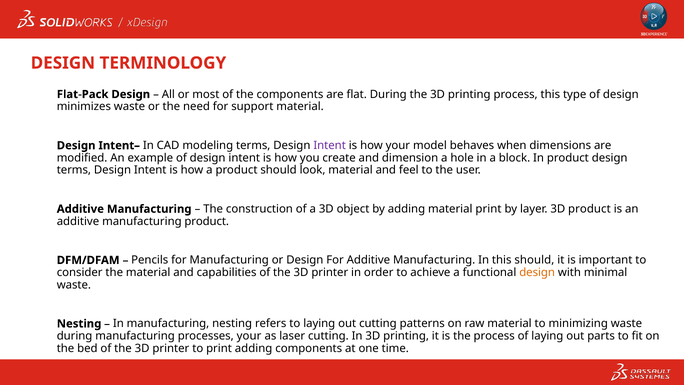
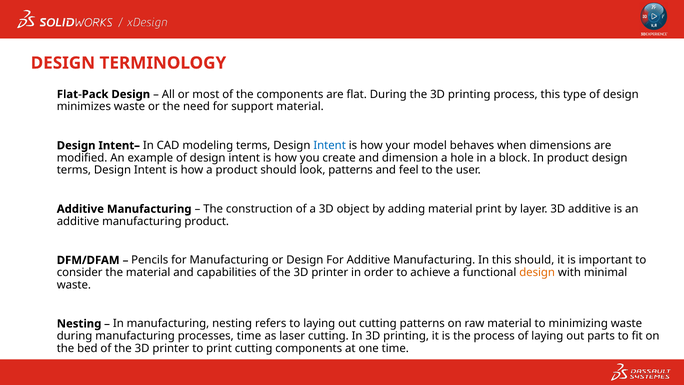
Intent colour: purple -> blue (330, 145)
look material: material -> patterns (351, 170)
3D product: product -> additive (589, 209)
processes your: your -> time (249, 336)
print adding: adding -> cutting (254, 348)
